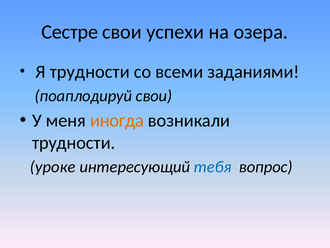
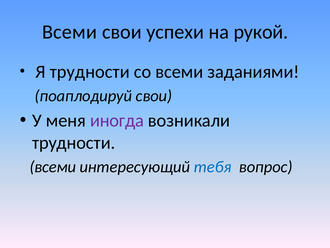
Сестре: Сестре -> Всеми (69, 32)
озера: озера -> рукой (261, 32)
иногда colour: orange -> purple (117, 120)
уроке: уроке -> всеми (53, 167)
